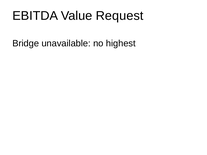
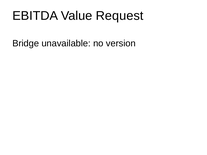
highest: highest -> version (121, 43)
